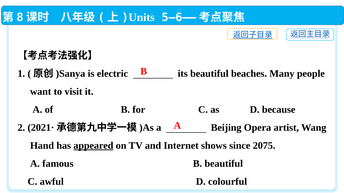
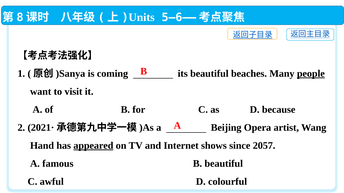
electric: electric -> coming (112, 74)
people underline: none -> present (311, 74)
2075: 2075 -> 2057 (264, 146)
